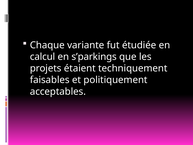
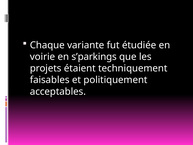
calcul: calcul -> voirie (42, 57)
